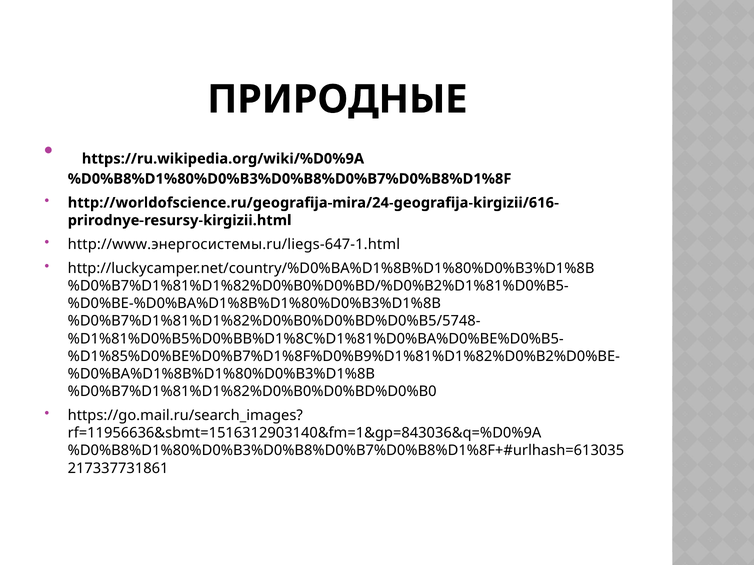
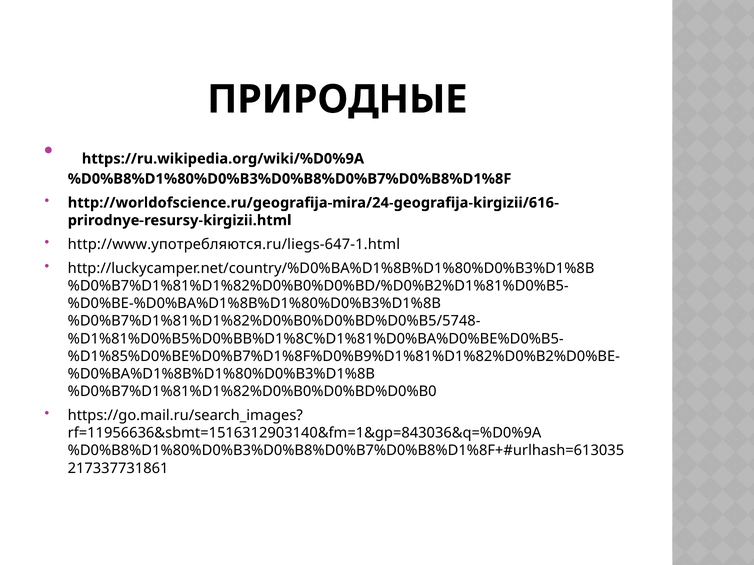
http://www.энергосистемы.ru/liegs-647-1.html: http://www.энергосистемы.ru/liegs-647-1.html -> http://www.употребляются.ru/liegs-647-1.html (234, 245)
